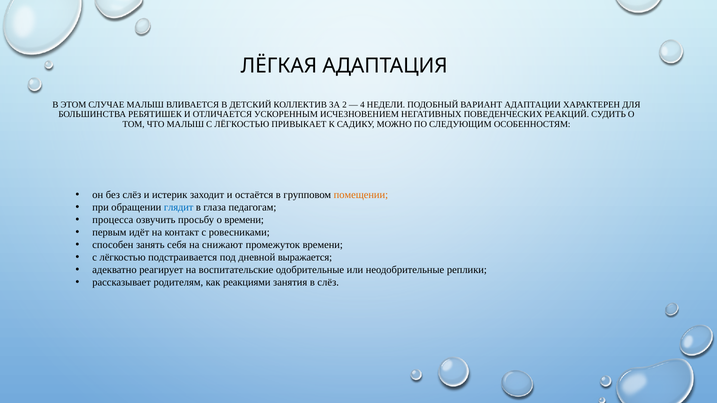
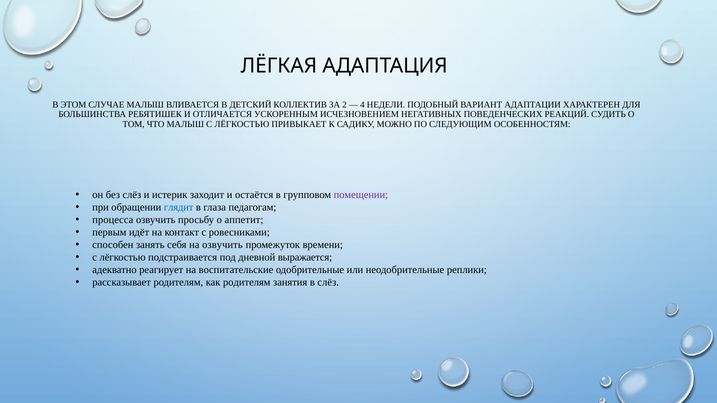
помещении colour: orange -> purple (361, 195)
о времени: времени -> аппетит (244, 220)
на снижают: снижают -> озвучить (222, 245)
как реакциями: реакциями -> родителям (247, 283)
